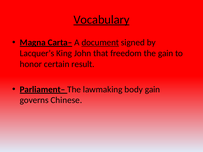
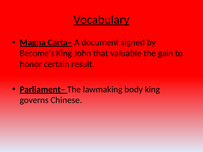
document underline: present -> none (100, 43)
Lacquer’s: Lacquer’s -> Become’s (37, 53)
freedom: freedom -> valuable (126, 53)
body gain: gain -> king (152, 90)
